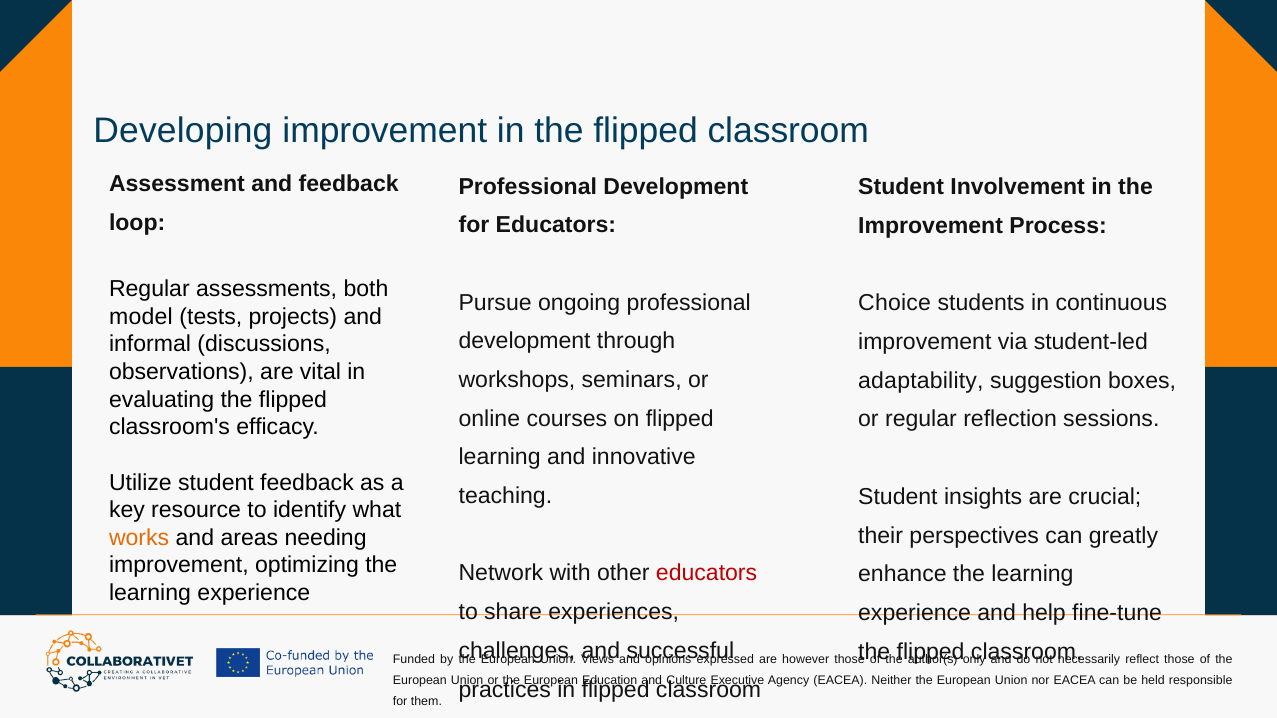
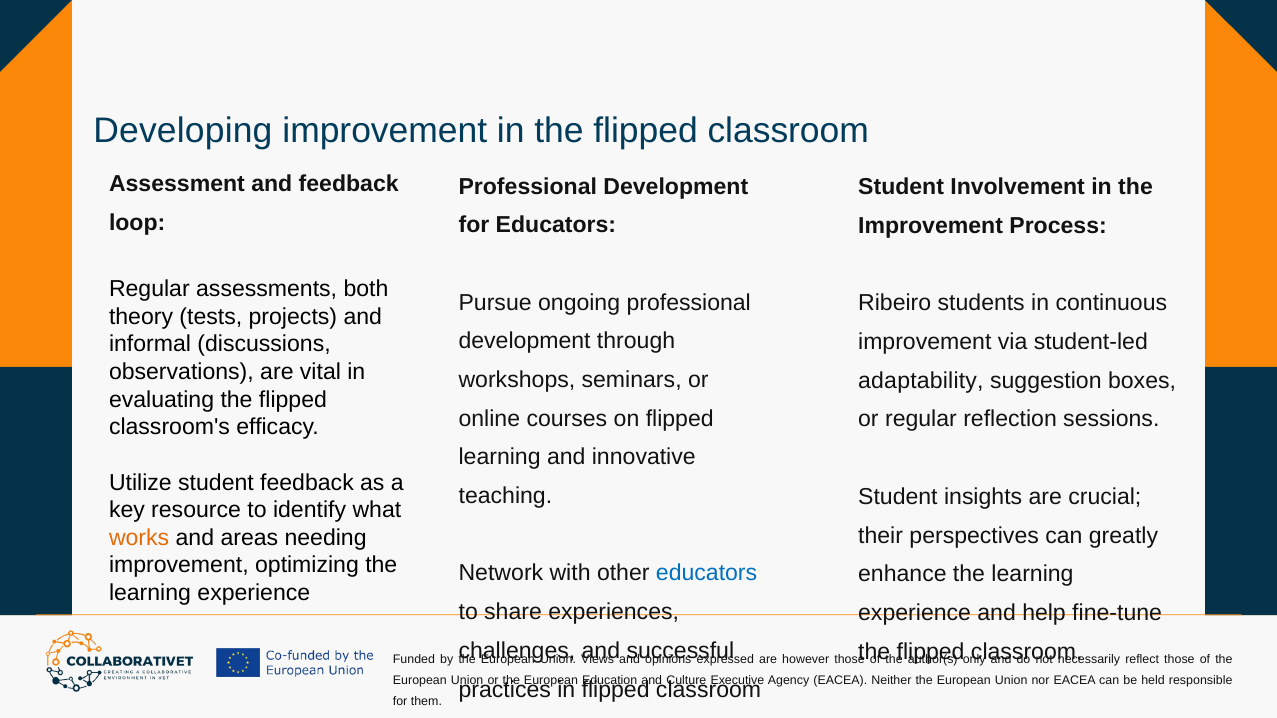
Choice: Choice -> Ribeiro (895, 303)
model: model -> theory (141, 317)
educators colour: red -> blue (707, 574)
